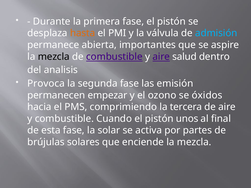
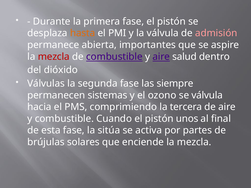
admisión colour: light blue -> pink (216, 33)
mezcla colour: black -> red (54, 57)
analisis: analisis -> dióxido (61, 70)
Provoca: Provoca -> Válvulas (46, 84)
emisión: emisión -> siempre (175, 84)
empezar: empezar -> sistemas (107, 95)
se óxidos: óxidos -> válvula (207, 95)
solar: solar -> sitúa (109, 130)
